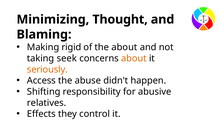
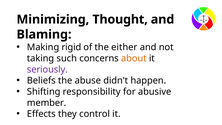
the about: about -> either (124, 47)
seek: seek -> such (67, 58)
seriously colour: orange -> purple (47, 69)
Access: Access -> Beliefs (41, 81)
relatives: relatives -> member (47, 103)
